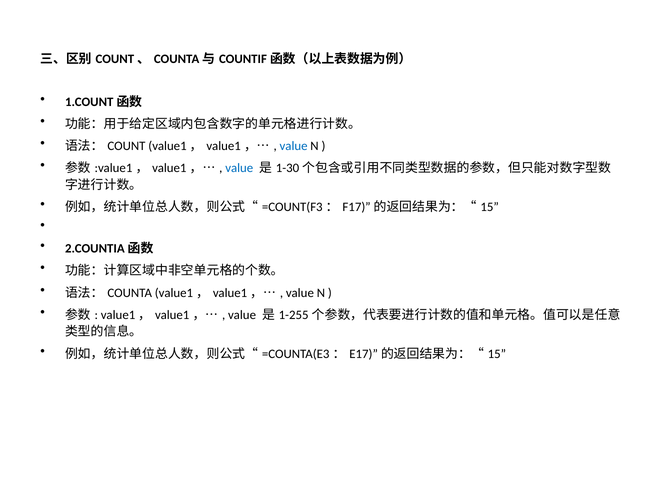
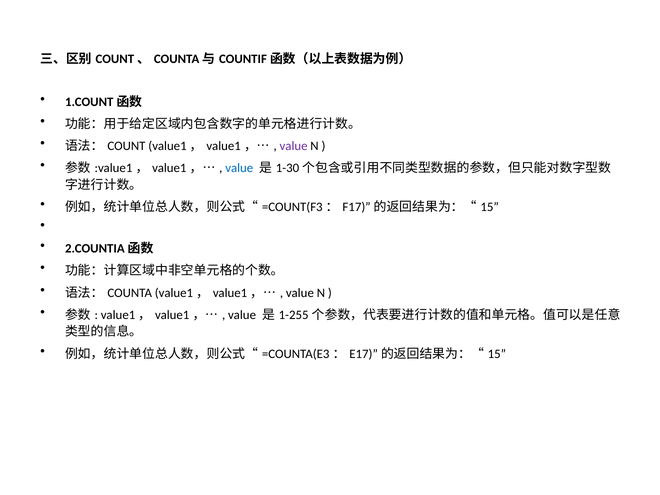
value colour: blue -> purple (294, 146)
